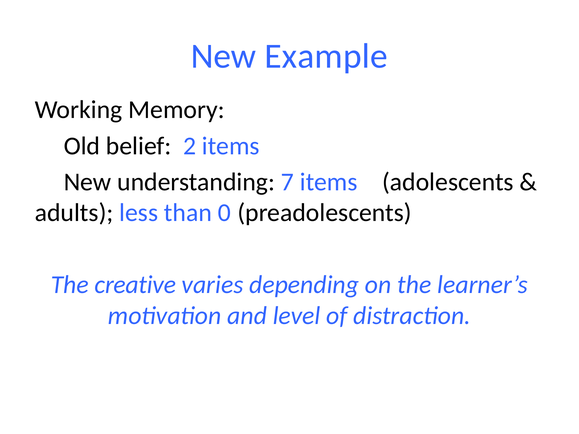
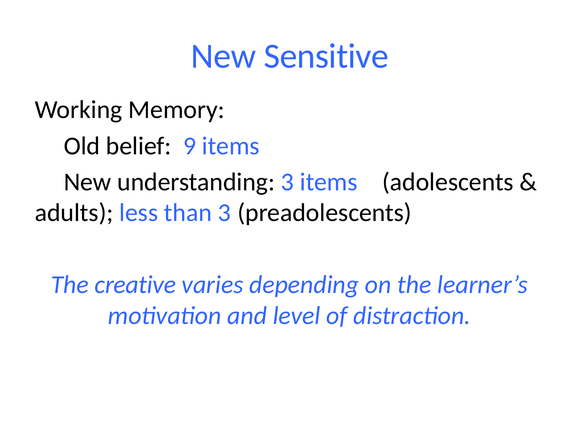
Example: Example -> Sensitive (326, 56)
2: 2 -> 9 (190, 146)
understanding 7: 7 -> 3 (288, 182)
than 0: 0 -> 3 (224, 213)
